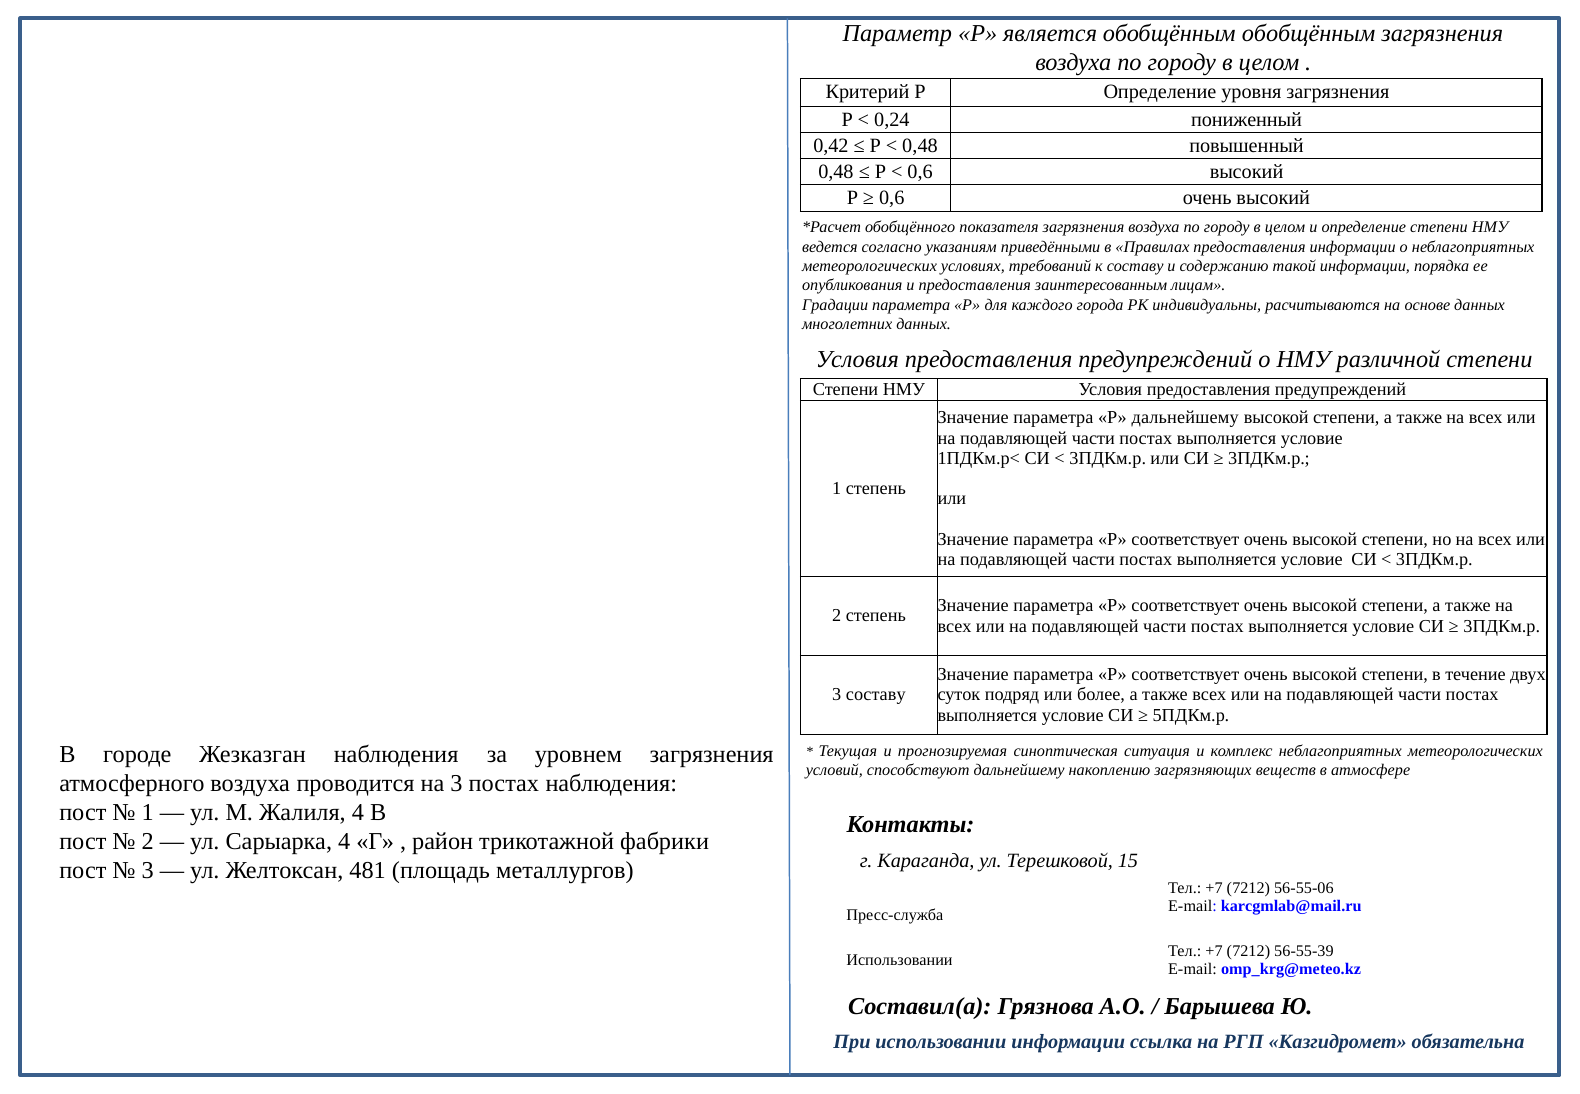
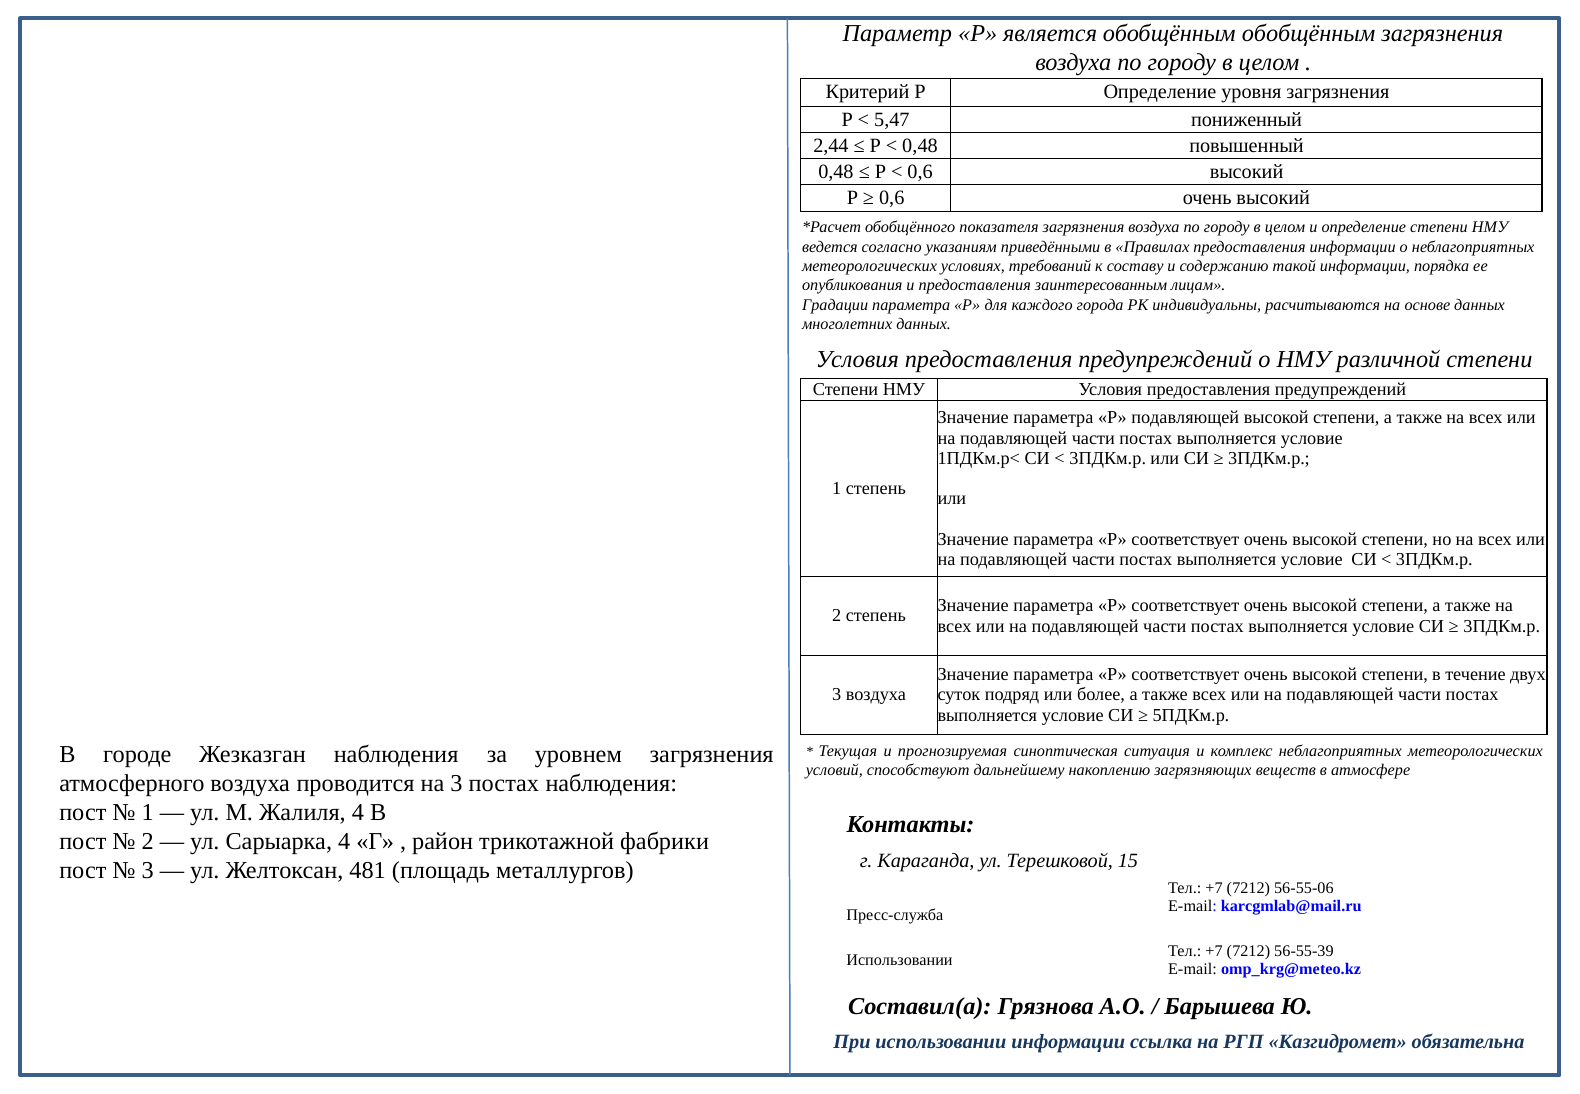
0,24: 0,24 -> 5,47 (892, 120)
0,42: 0,42 -> 2,44 (831, 146)
Р дальнейшему: дальнейшему -> подавляющей (1185, 418)
3 составу: составу -> воздуха (876, 695)
